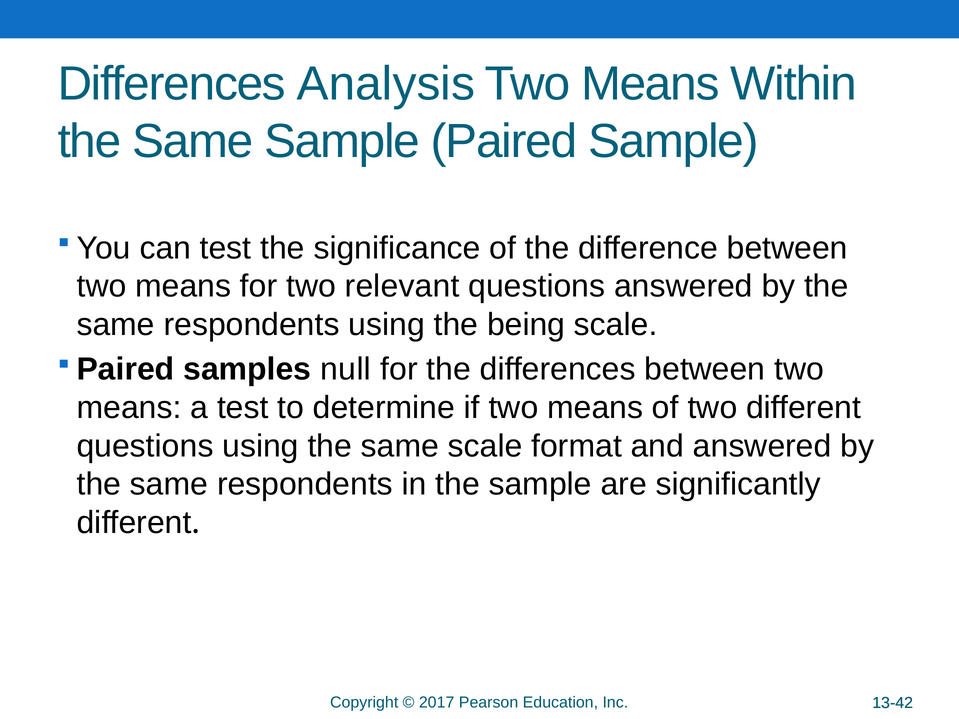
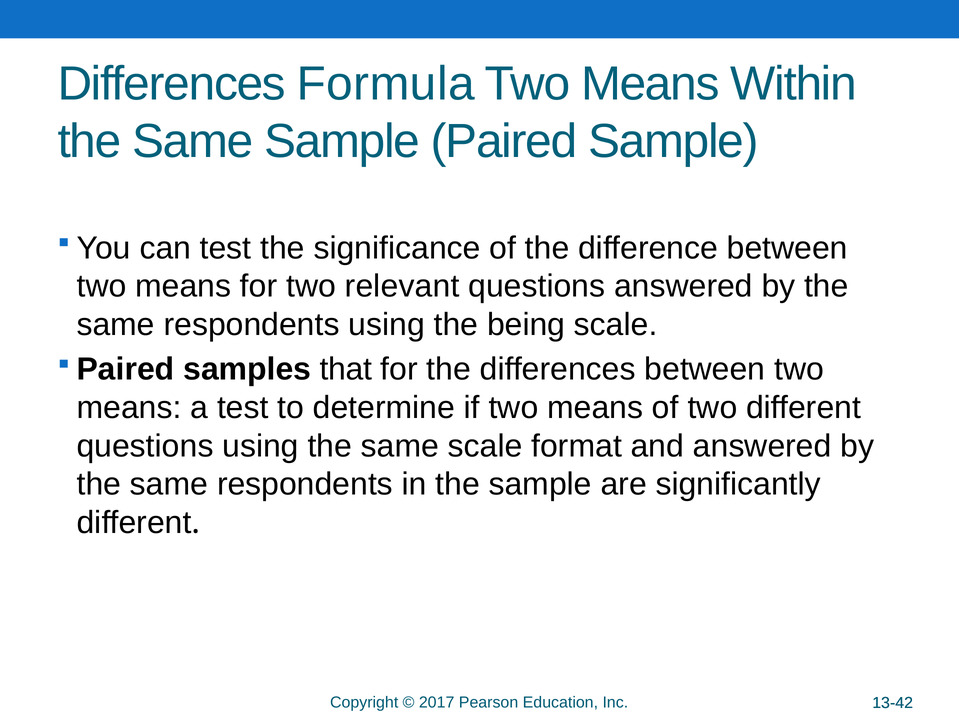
Analysis: Analysis -> Formula (386, 84)
null: null -> that (346, 369)
